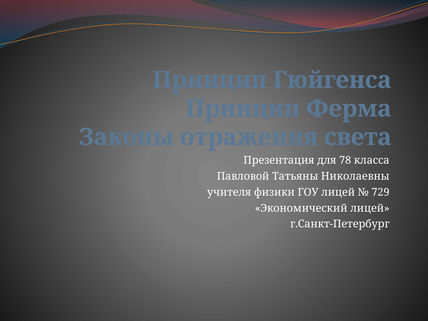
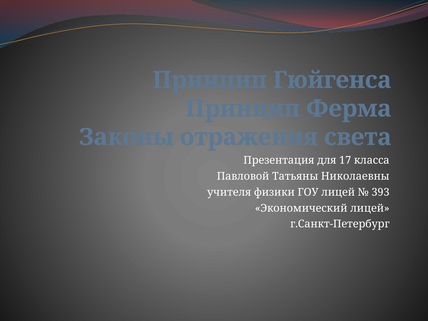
78: 78 -> 17 (345, 160)
729: 729 -> 393 (381, 192)
